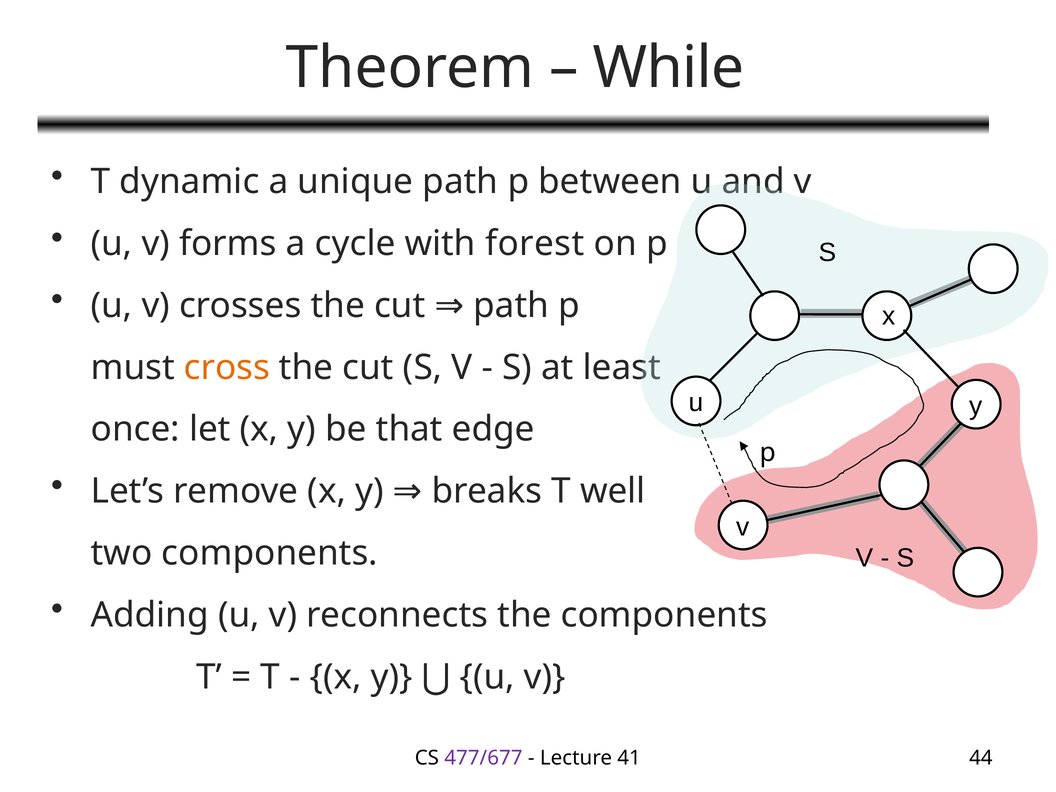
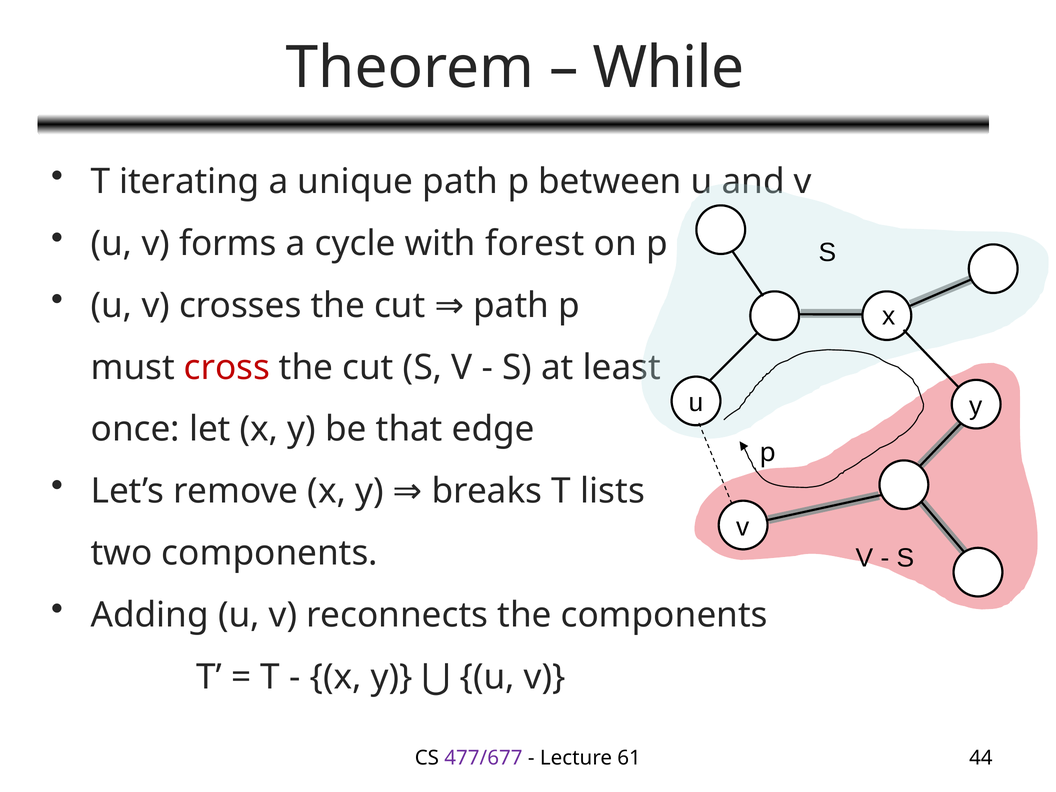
dynamic: dynamic -> iterating (189, 182)
cross colour: orange -> red (227, 367)
well: well -> lists (613, 491)
41: 41 -> 61 (629, 758)
